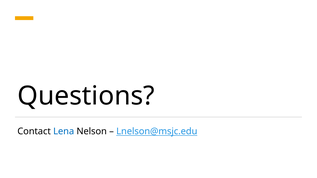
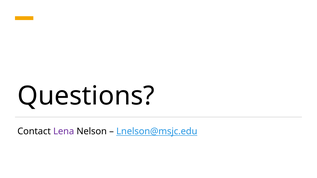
Lena colour: blue -> purple (64, 131)
